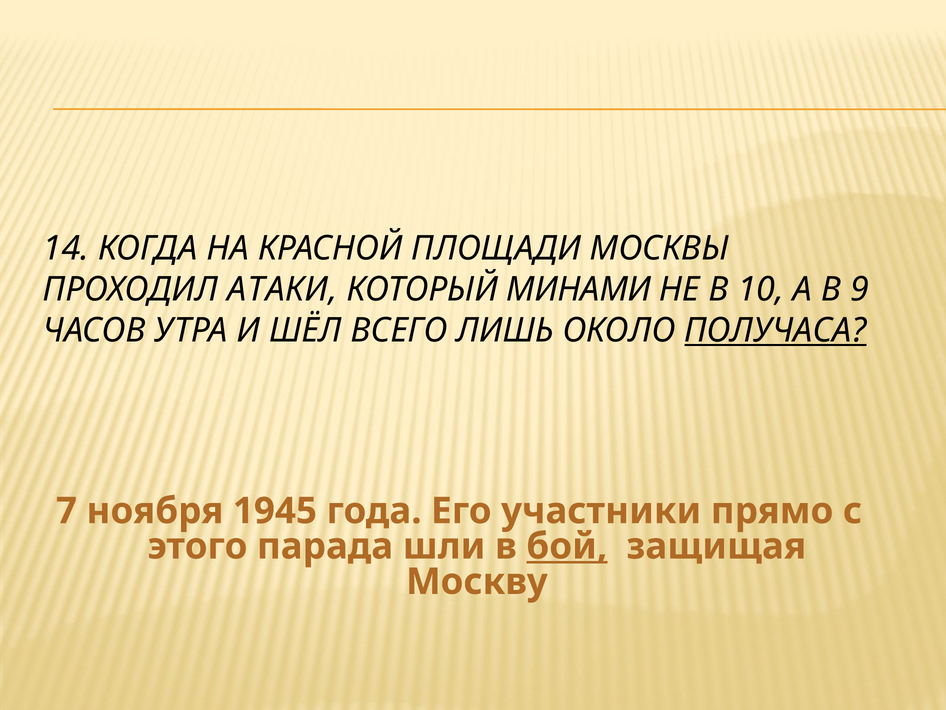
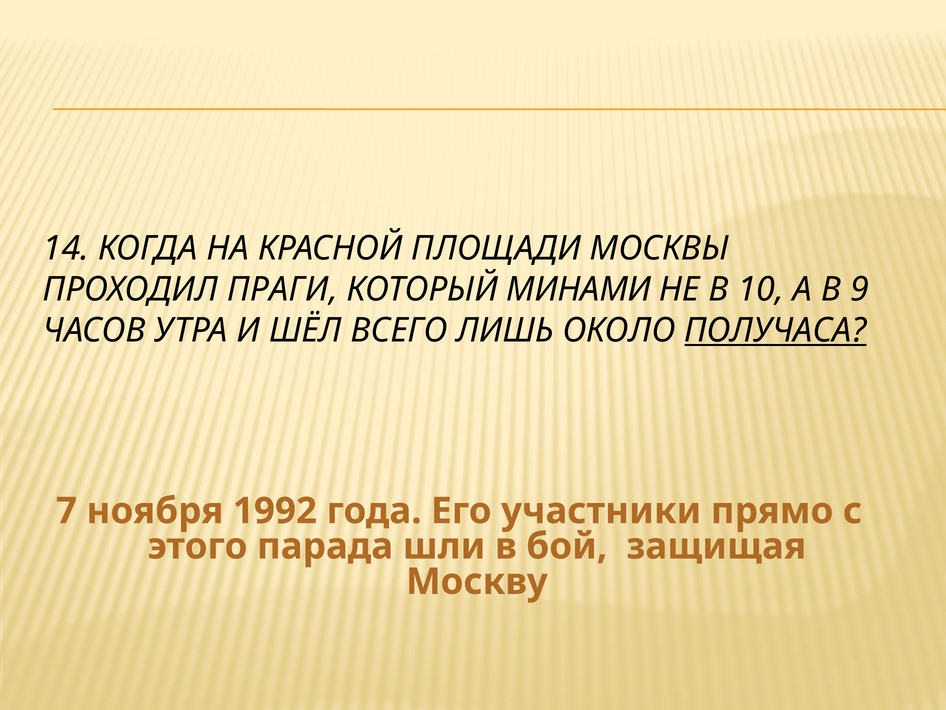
АТАКИ: АТАКИ -> ПРАГИ (282, 289)
1945: 1945 -> 1992 (275, 511)
бой underline: present -> none (567, 546)
